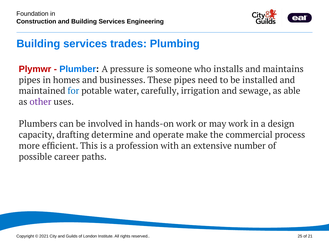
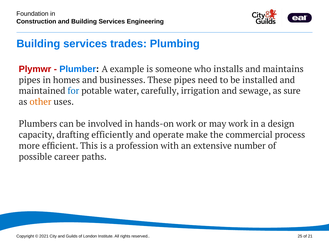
pressure: pressure -> example (127, 69)
able: able -> sure (292, 91)
other colour: purple -> orange (40, 102)
determine: determine -> efficiently (112, 135)
